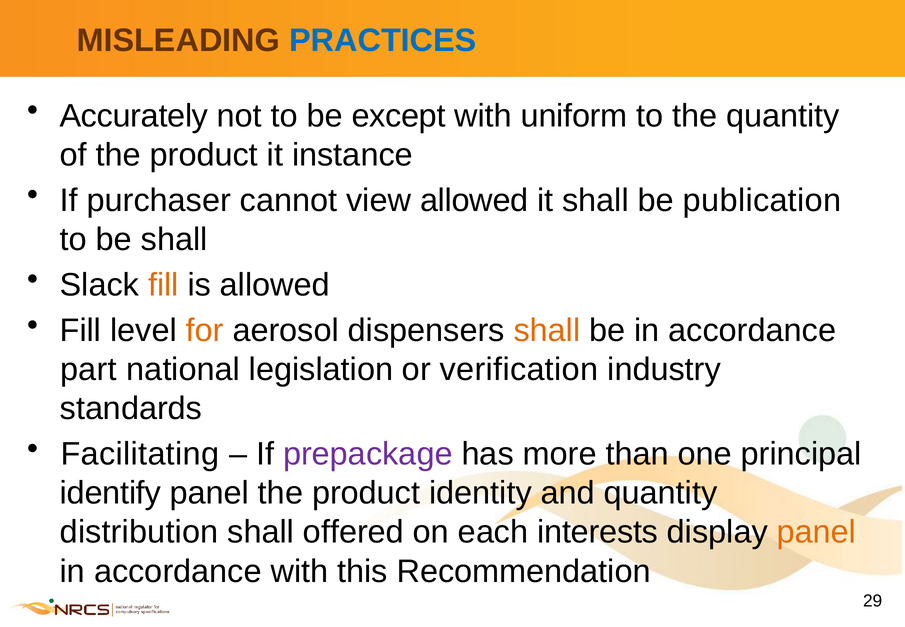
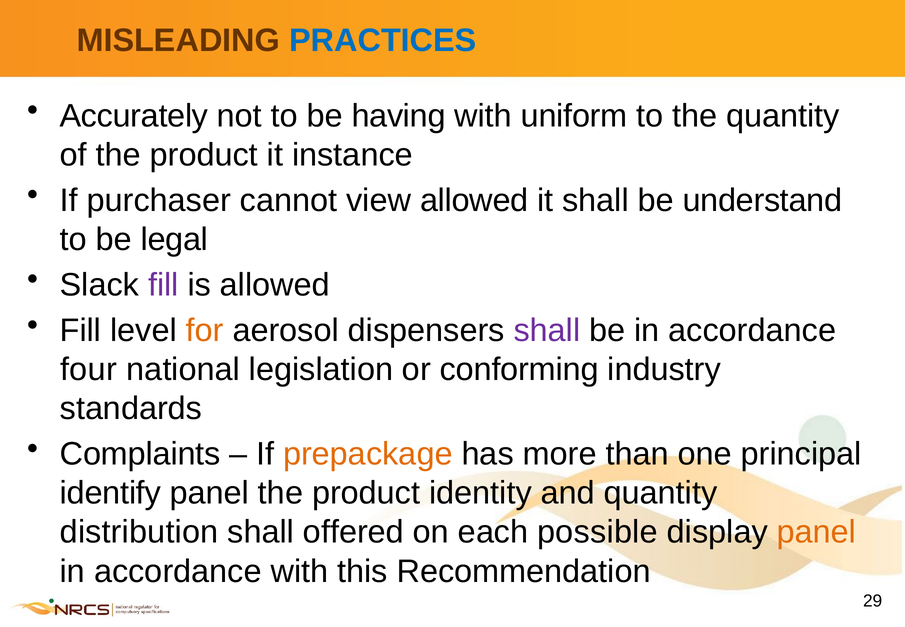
except: except -> having (399, 116)
publication: publication -> understand (762, 200)
be shall: shall -> legal (174, 239)
fill colour: orange -> purple (163, 285)
shall colour: orange -> purple (547, 330)
part: part -> four (88, 369)
verification: verification -> conforming (519, 369)
Facilitating: Facilitating -> Complaints (140, 454)
prepackage colour: purple -> orange (368, 454)
interests: interests -> possible (597, 532)
